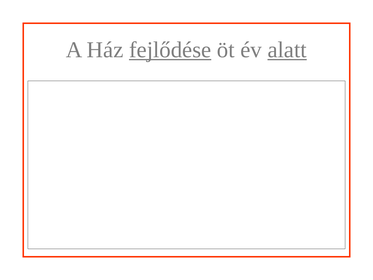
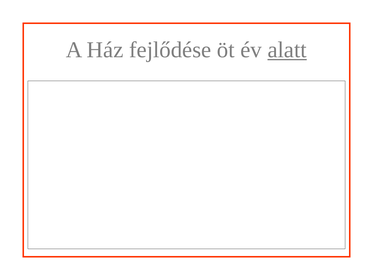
fejlődése underline: present -> none (170, 50)
